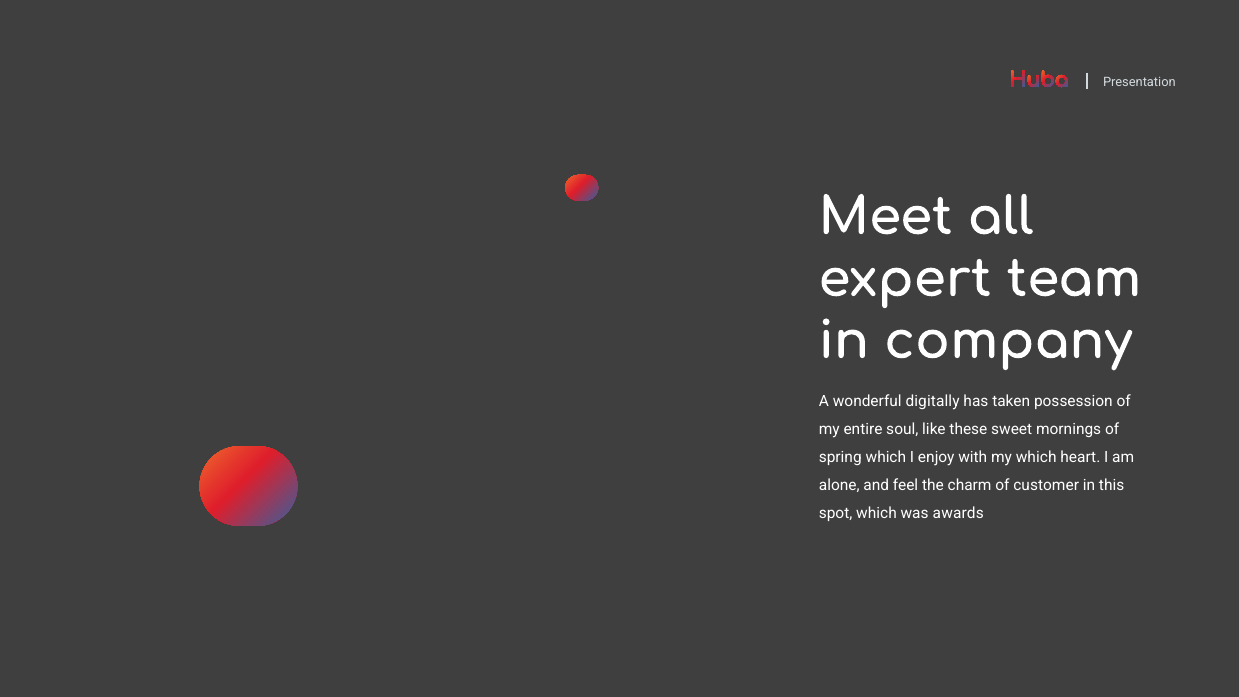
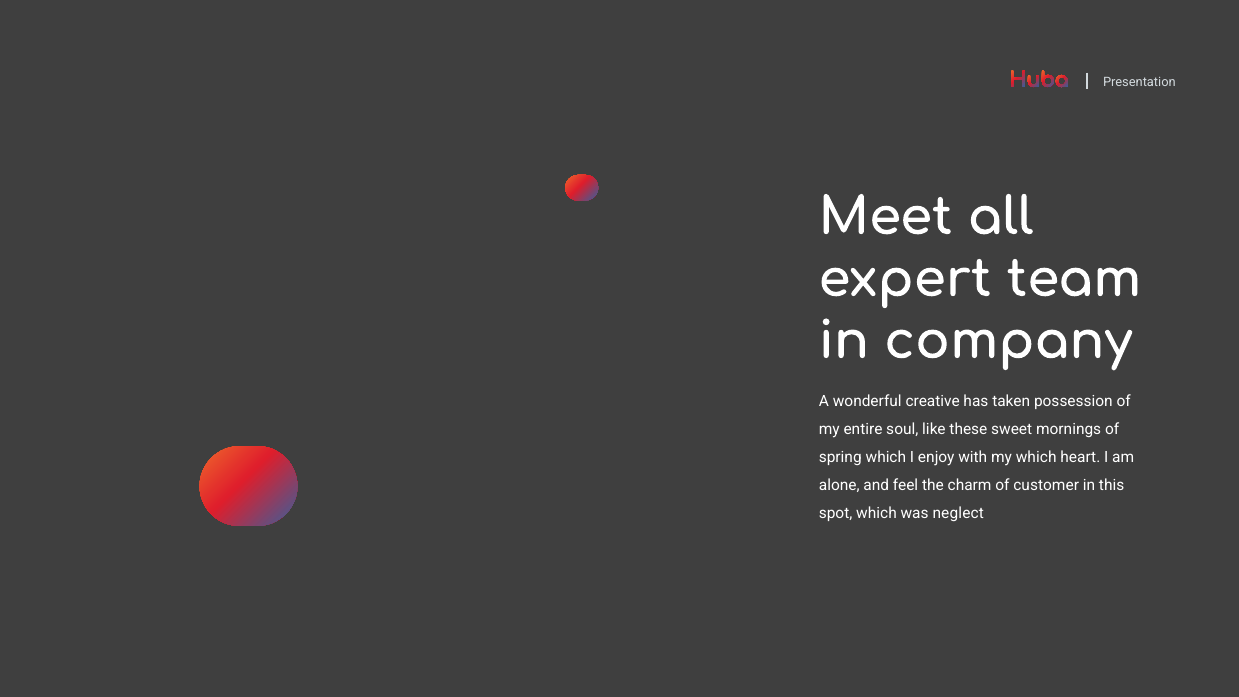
digitally: digitally -> creative (933, 402)
awards: awards -> neglect (958, 513)
